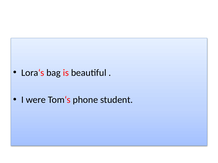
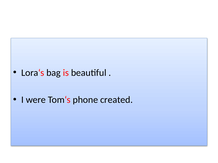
student: student -> created (117, 100)
